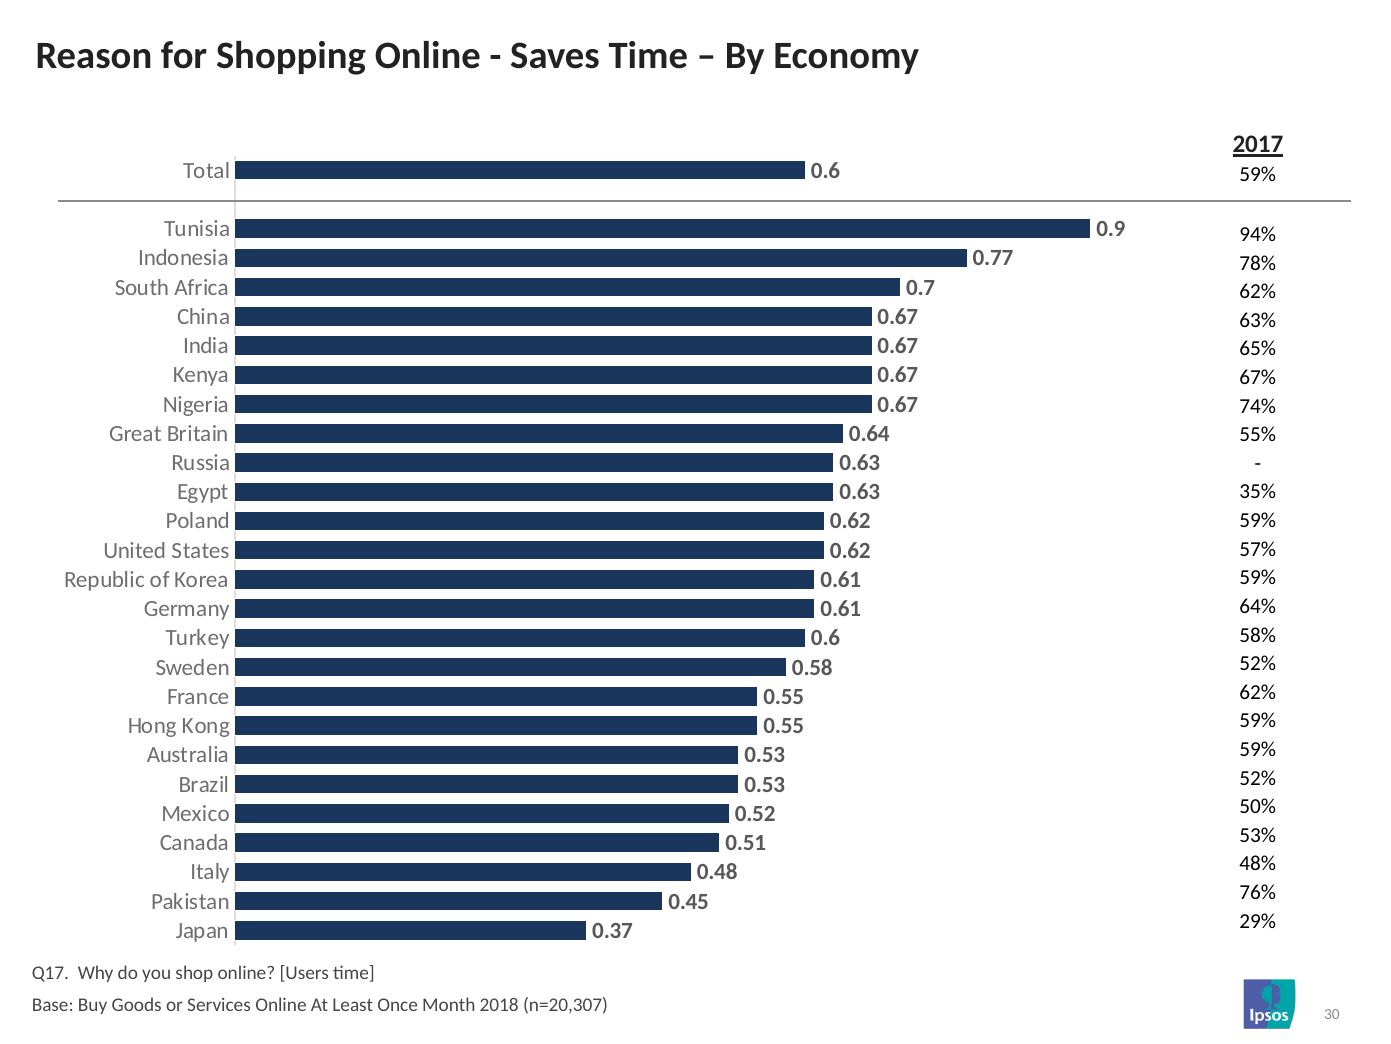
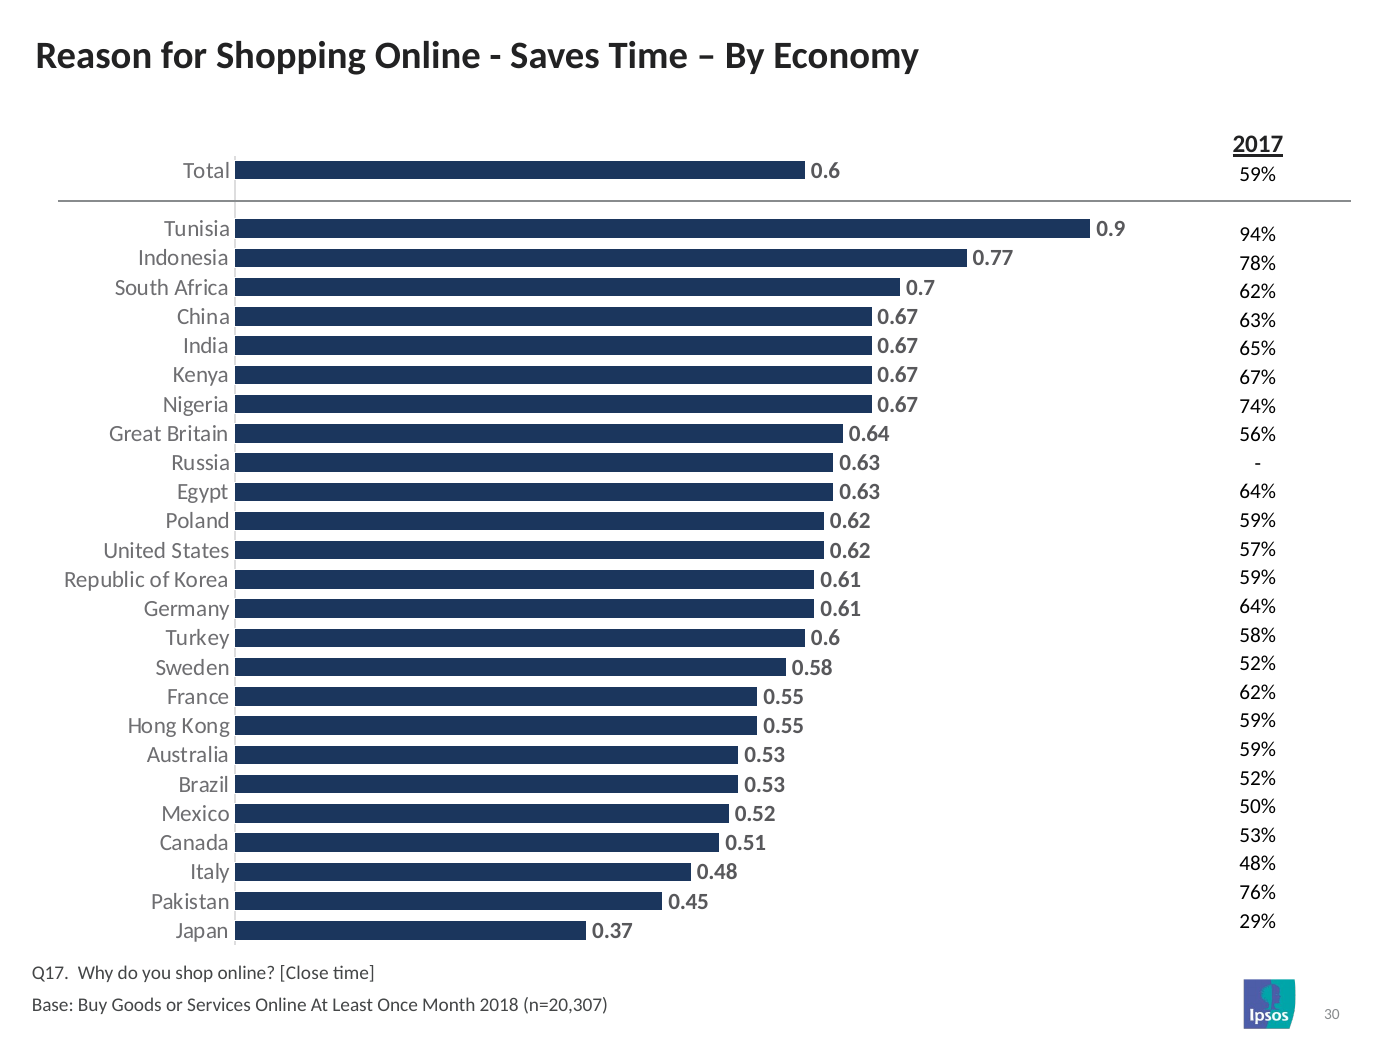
55%: 55% -> 56% (1258, 434)
35%: 35% -> 64% (1258, 492)
Users: Users -> Close (304, 972)
